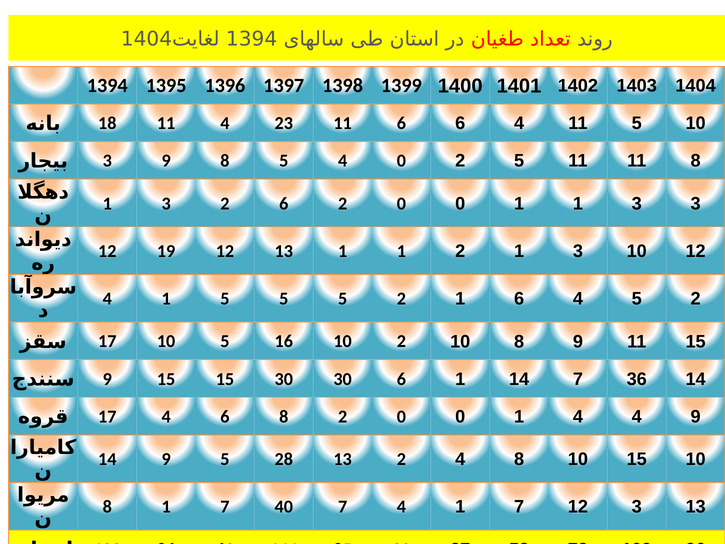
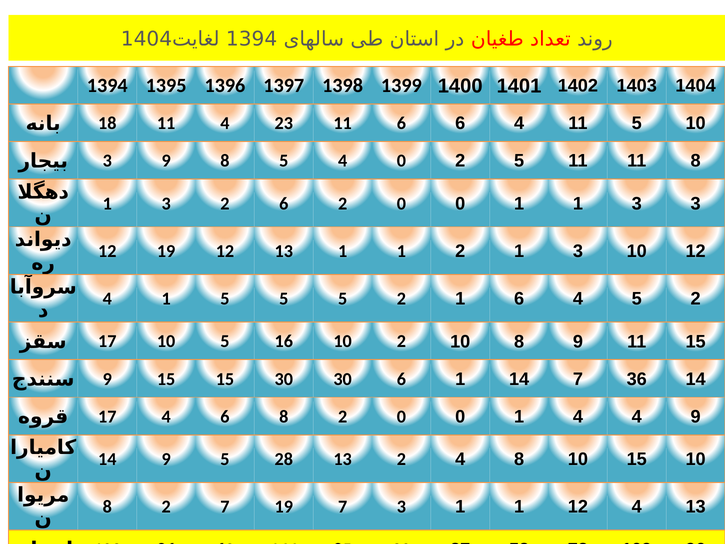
1: 1 -> 2 (166, 507)
7 40: 40 -> 19 (284, 507)
7 4: 4 -> 3 (401, 507)
7: 7 -> 1 (519, 507)
12 3: 3 -> 4 (637, 507)
